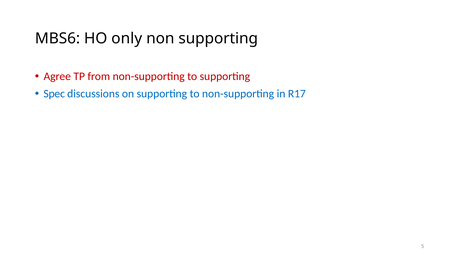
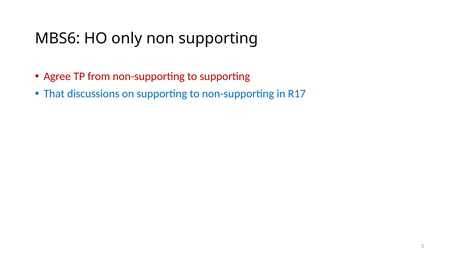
Spec: Spec -> That (54, 94)
